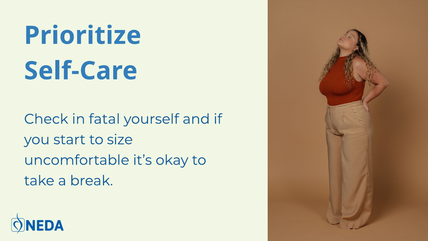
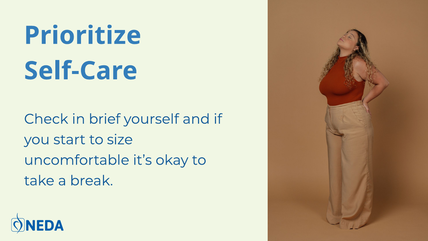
fatal: fatal -> brief (105, 119)
